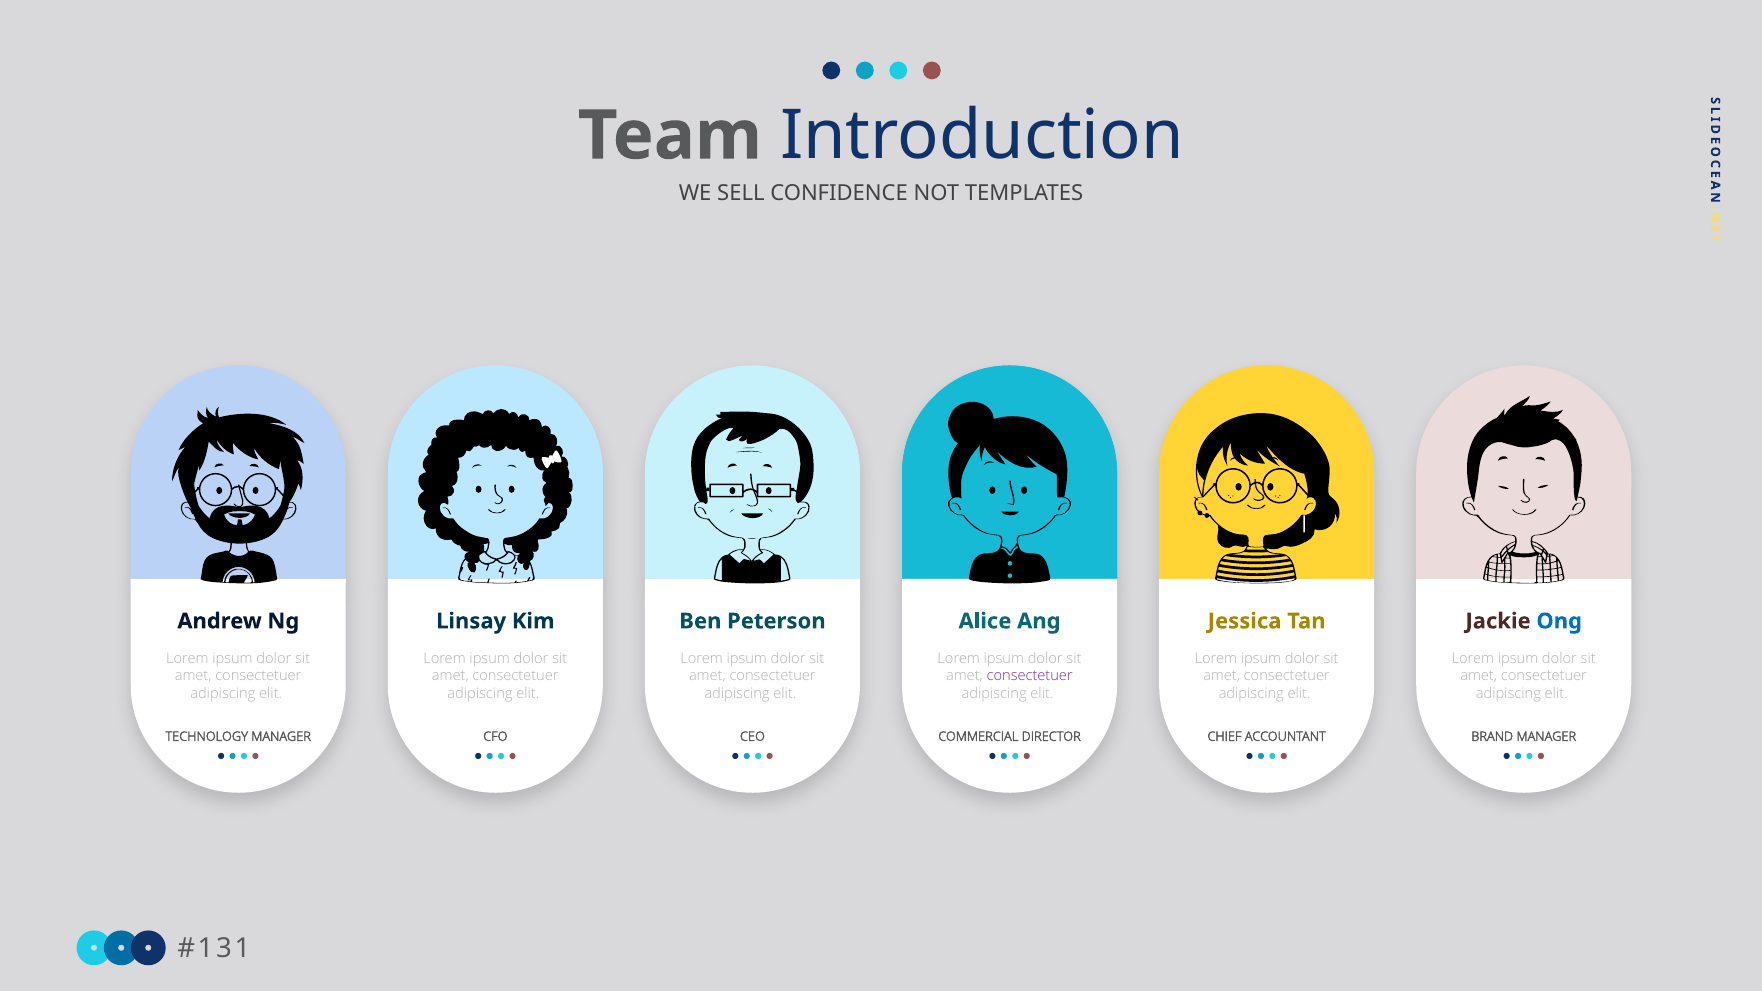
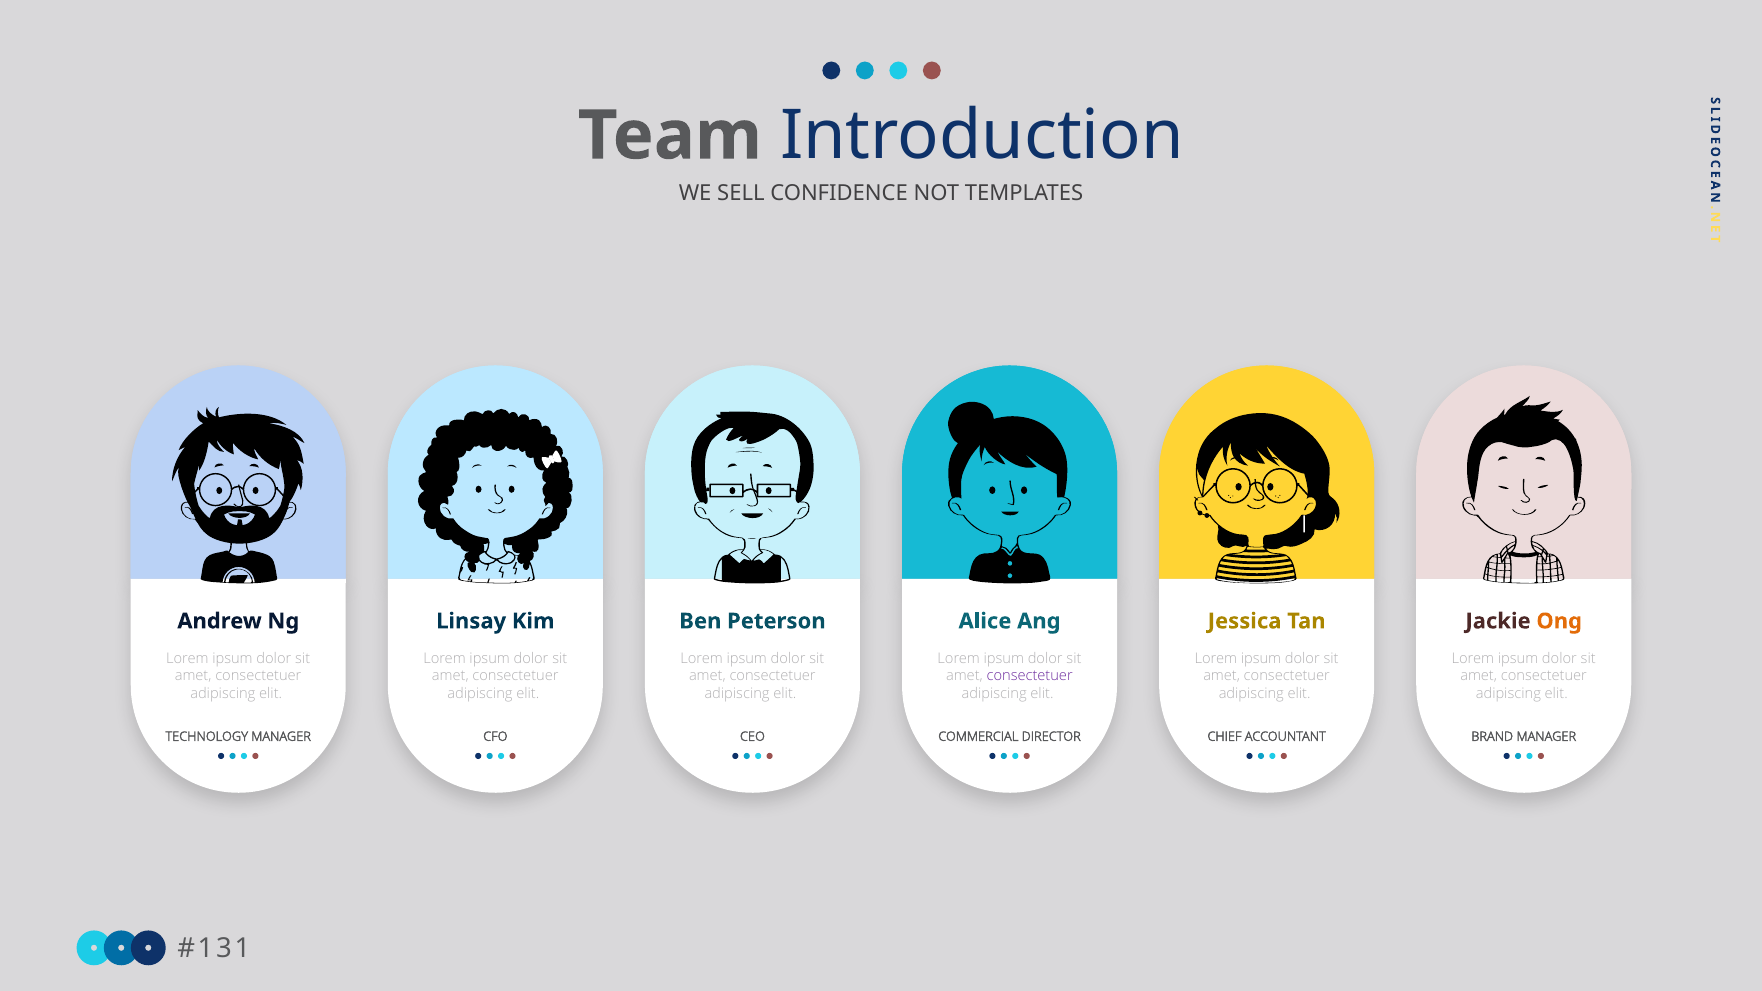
Ong colour: blue -> orange (1559, 621)
